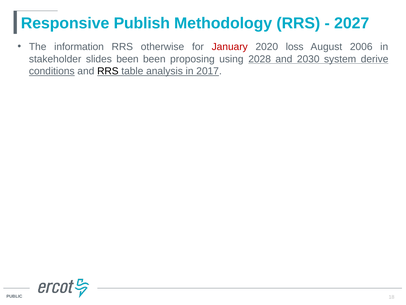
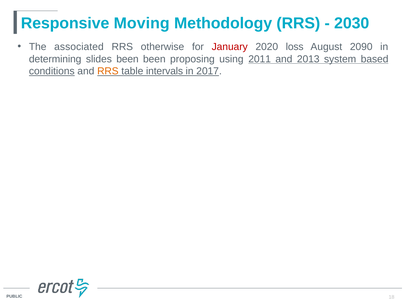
Publish: Publish -> Moving (142, 23)
2027: 2027 -> 2030 (352, 23)
information: information -> associated (79, 47)
2006: 2006 -> 2090 (361, 47)
stakeholder: stakeholder -> determining (55, 59)
2028: 2028 -> 2011 (260, 59)
2030: 2030 -> 2013 (308, 59)
derive: derive -> based (375, 59)
RRS colour: black -> orange (108, 71)
analysis: analysis -> intervals (165, 71)
